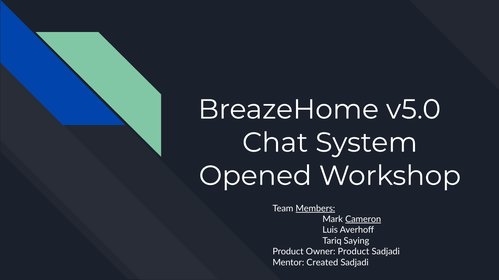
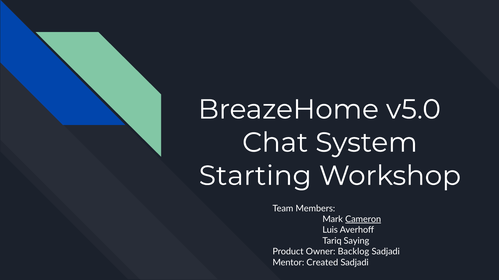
Opened: Opened -> Starting (255, 176)
Members underline: present -> none (315, 209)
Owner Product: Product -> Backlog (353, 252)
